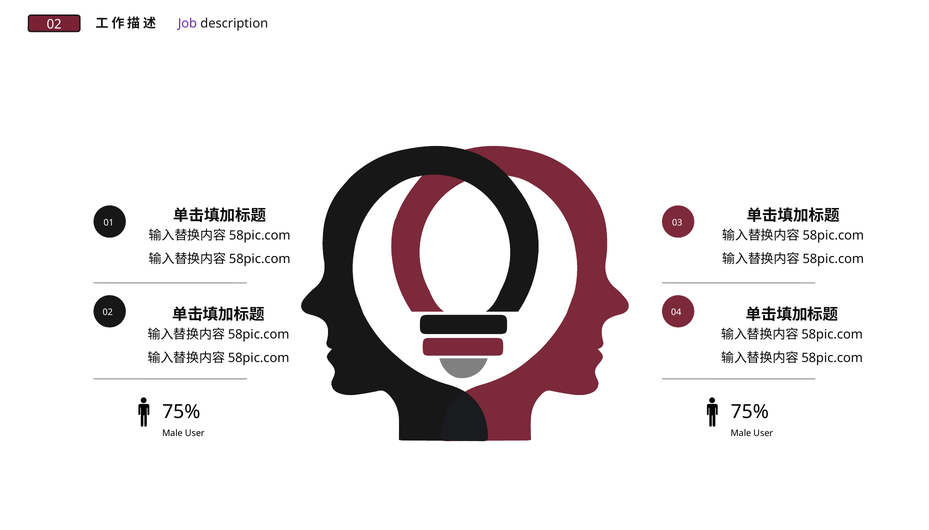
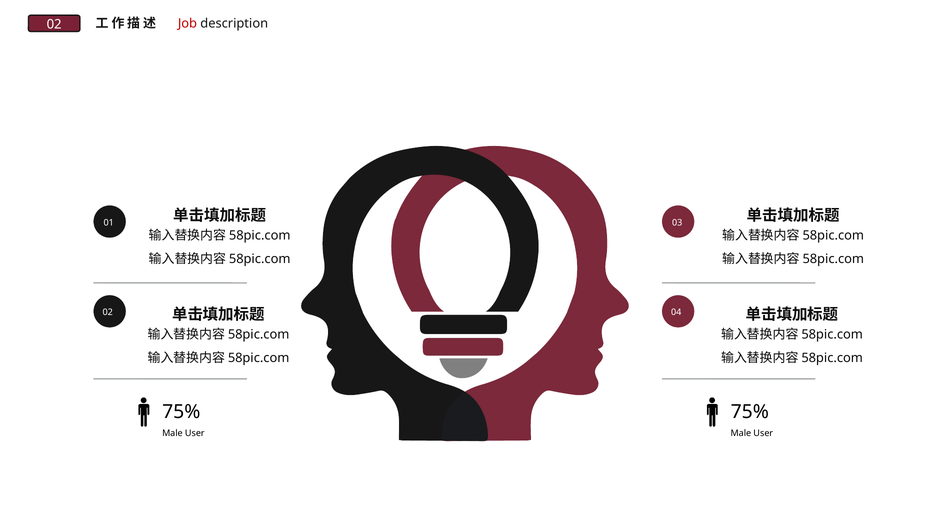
Job colour: purple -> red (187, 24)
